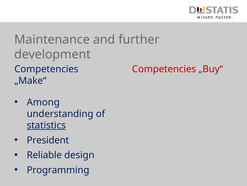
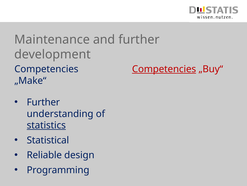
Competencies underline: none -> present (164, 69)
Among: Among -> Further (43, 102)
President: President -> Statistical (48, 140)
